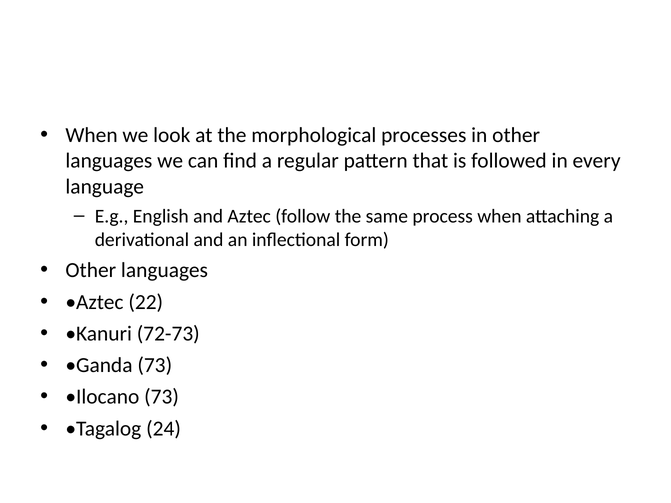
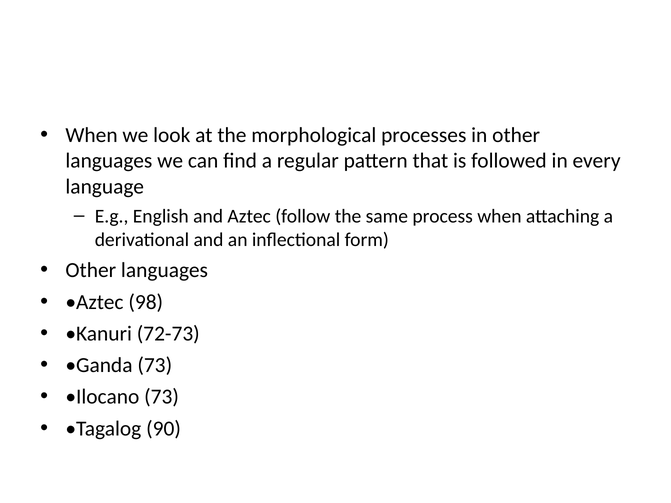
22: 22 -> 98 (146, 302)
24: 24 -> 90 (164, 429)
